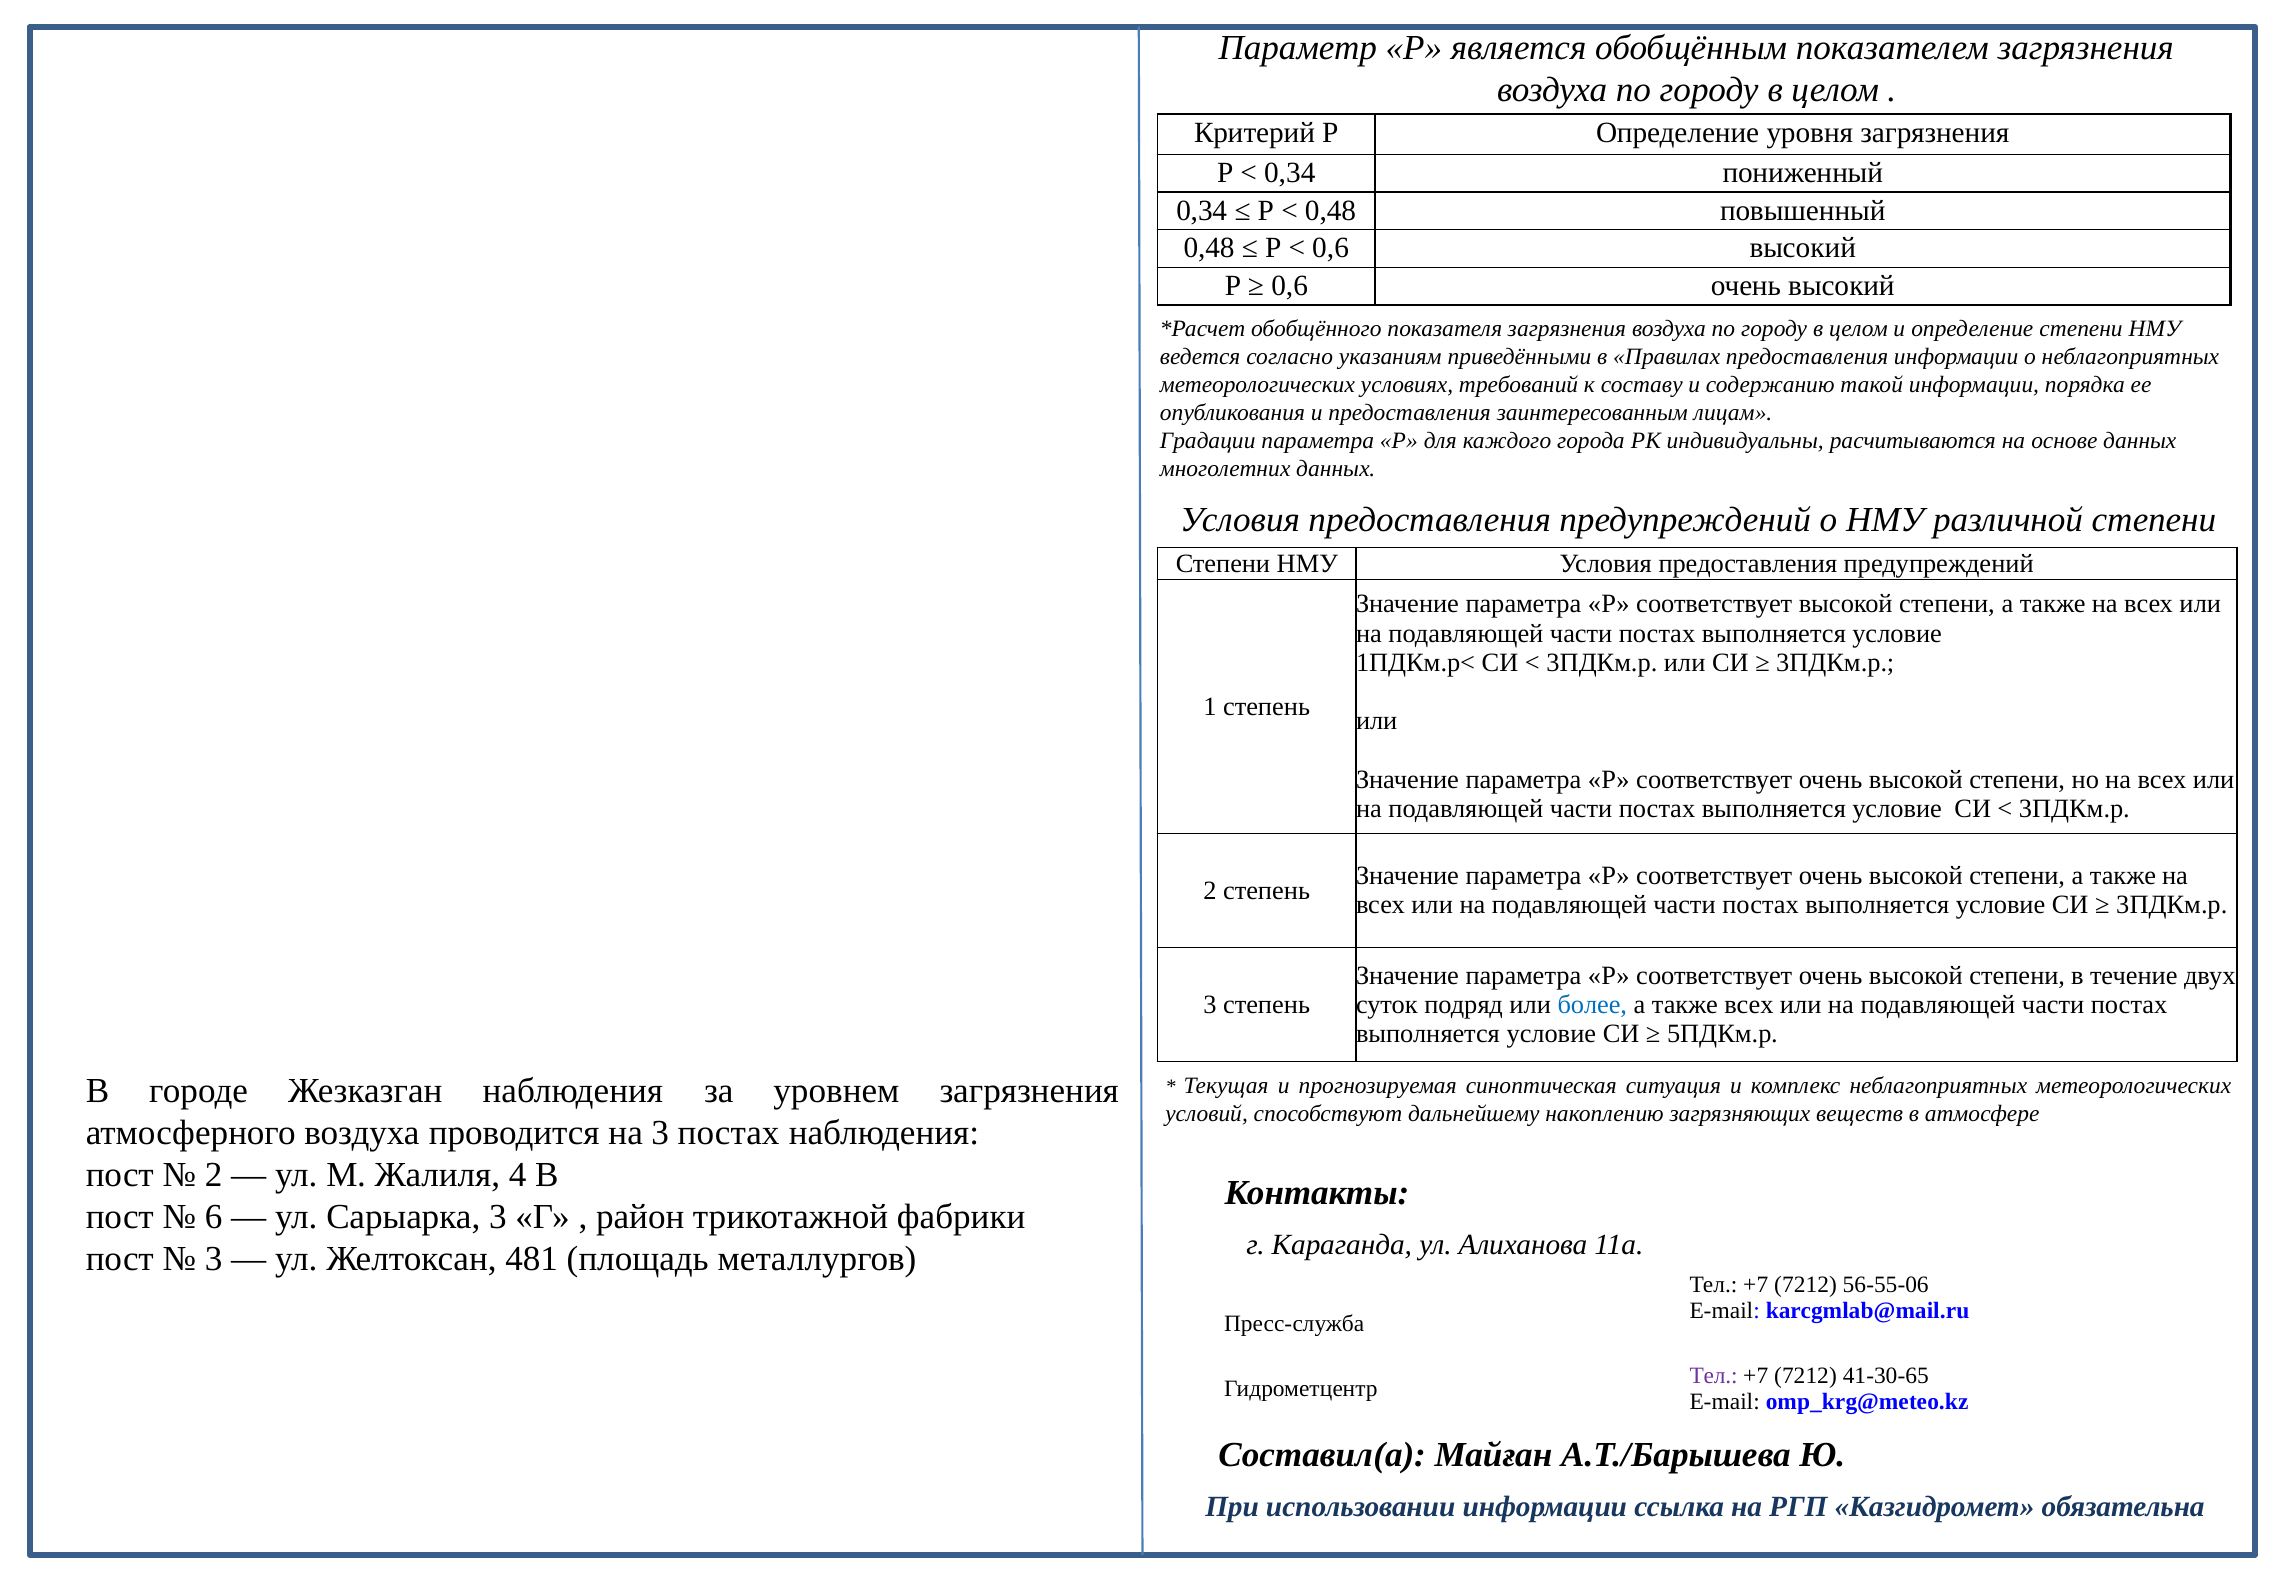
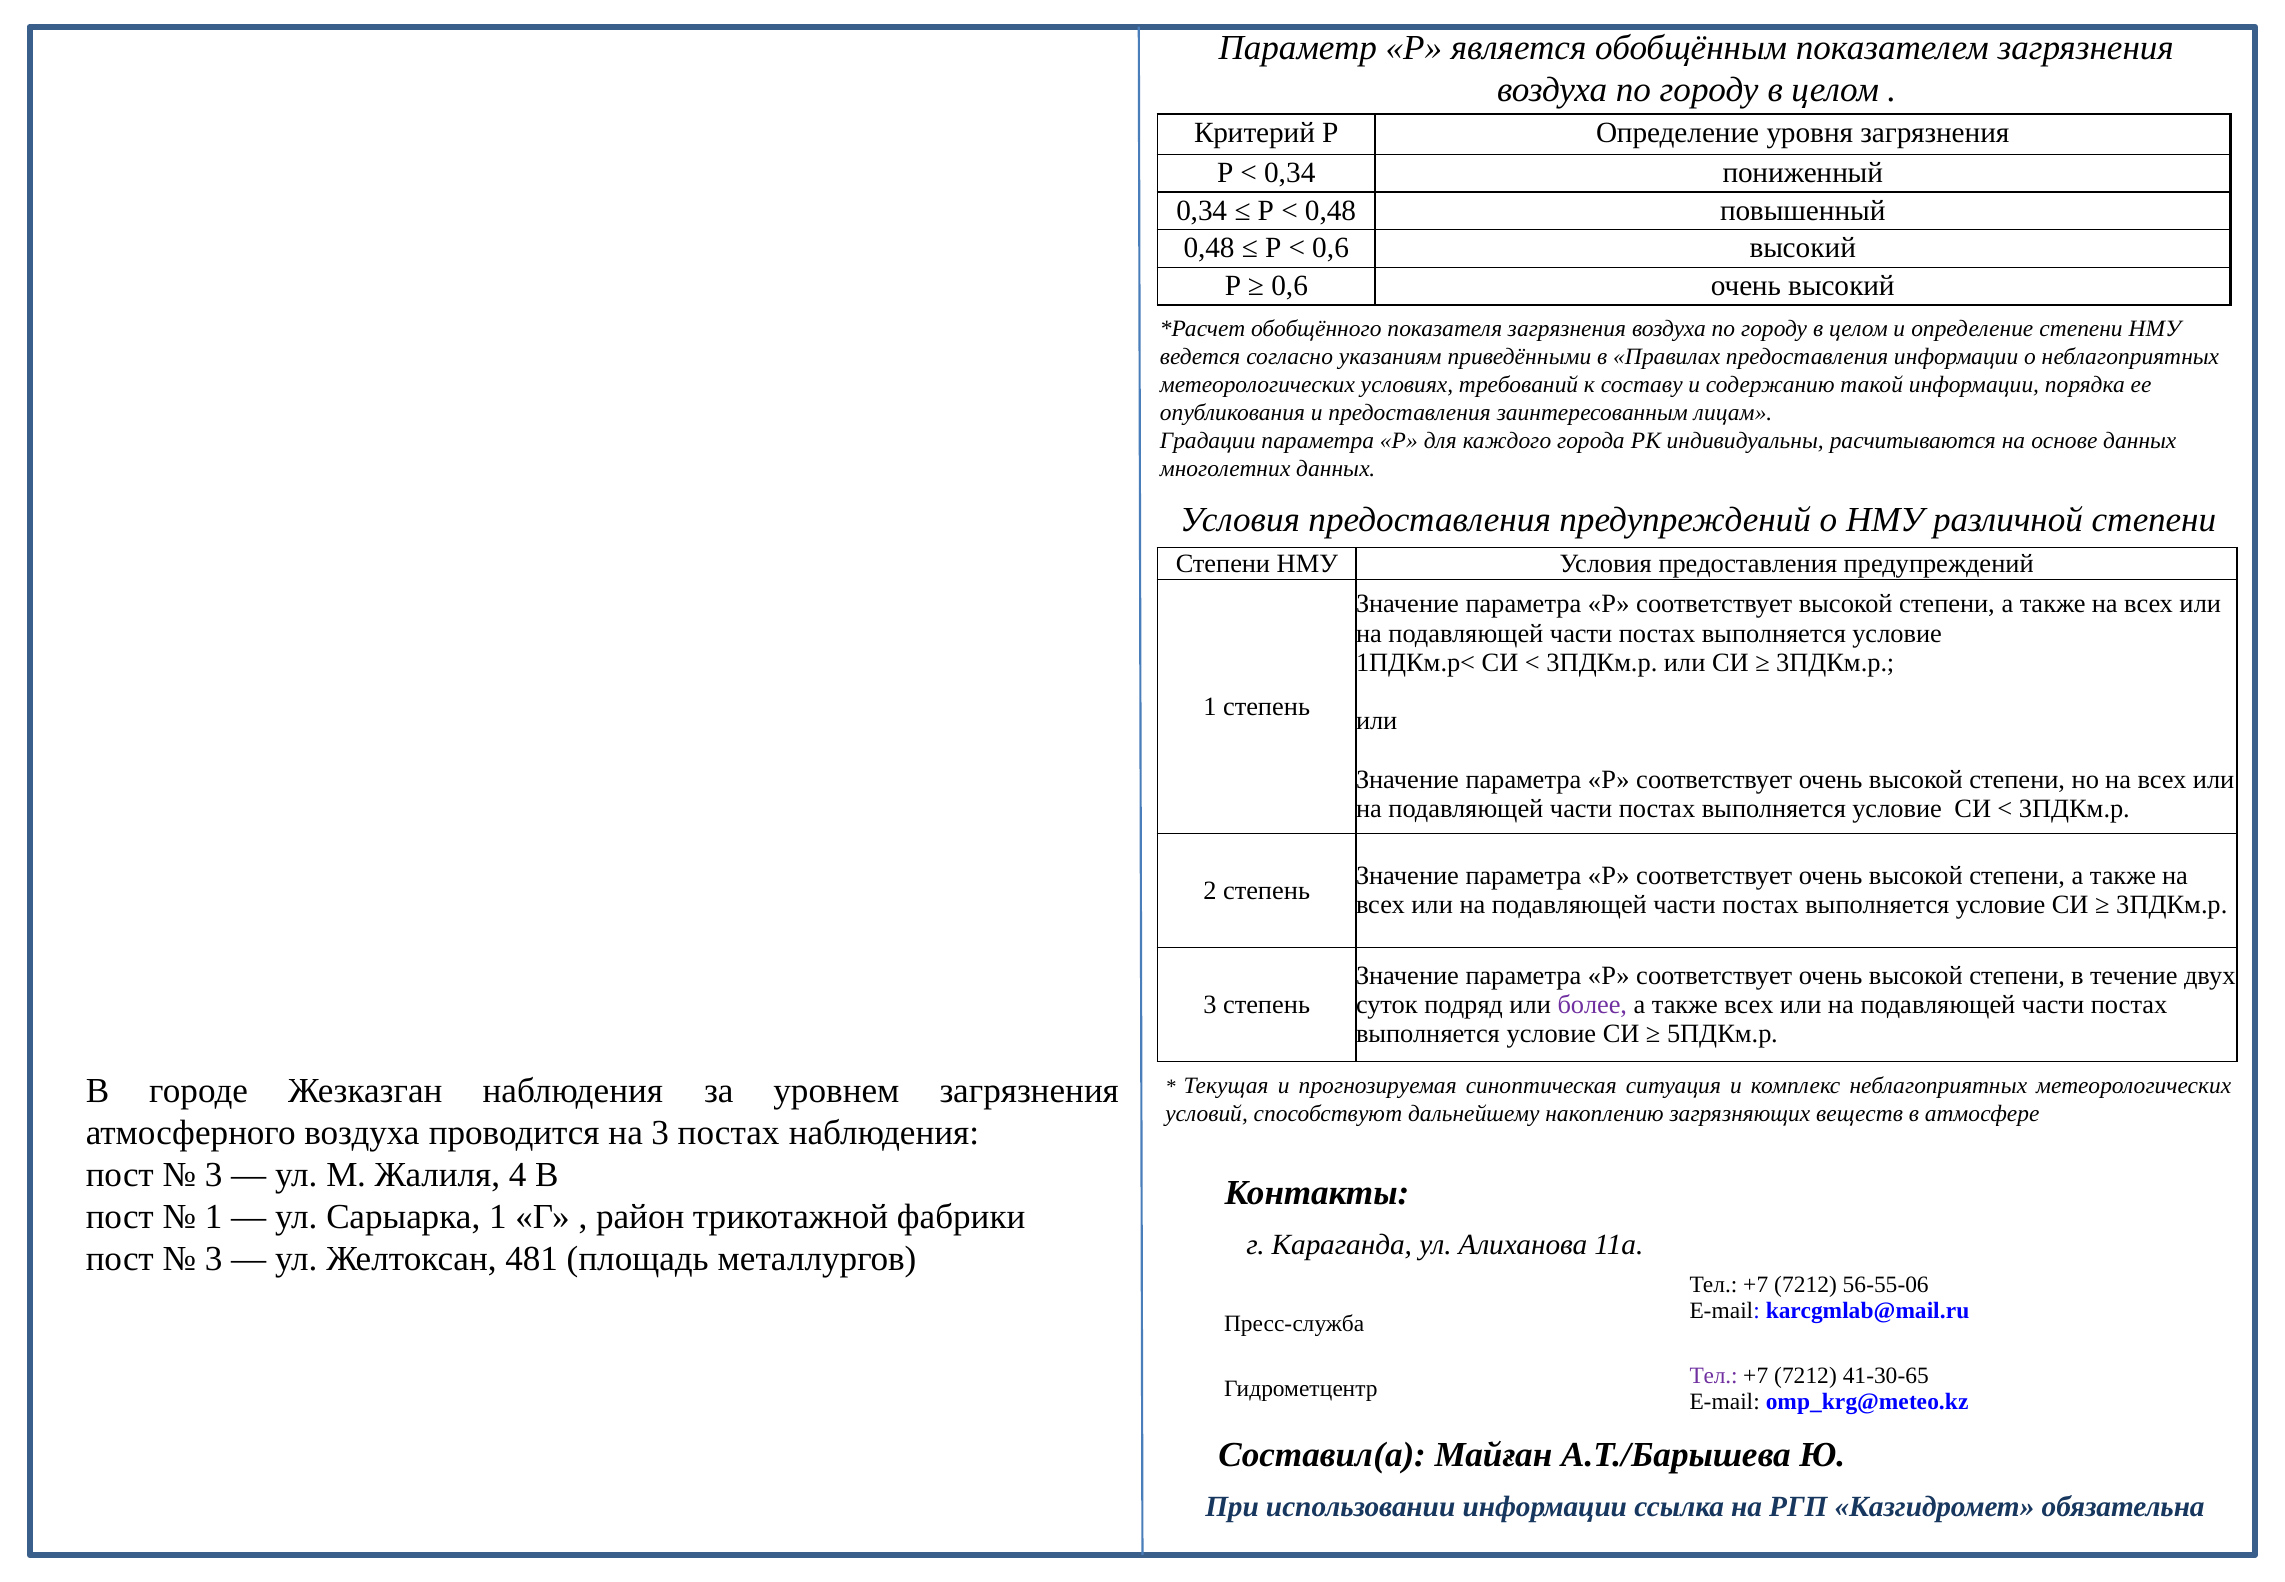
более colour: blue -> purple (1592, 1005)
2: 2 -> 3 (214, 1175)
6: 6 -> 1 (214, 1217)
Сарыарка 3: 3 -> 1 (498, 1217)
